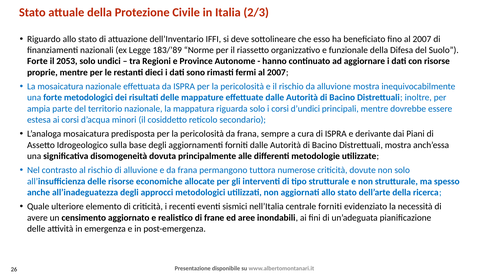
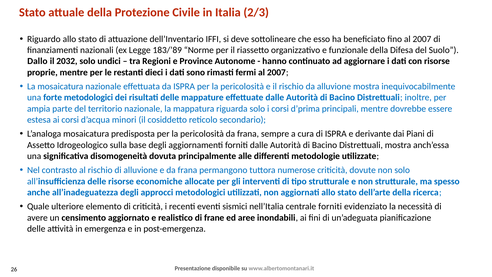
Forte: Forte -> Dallo (37, 61)
2053: 2053 -> 2032 (67, 61)
d’undici: d’undici -> d’prima (305, 109)
